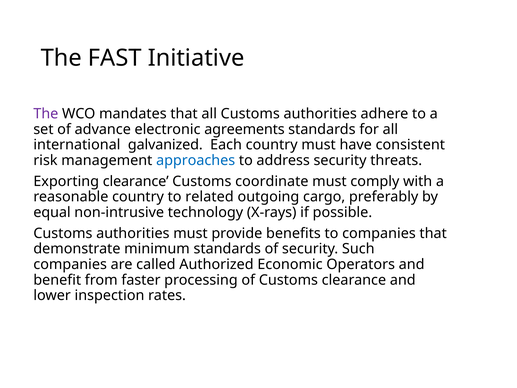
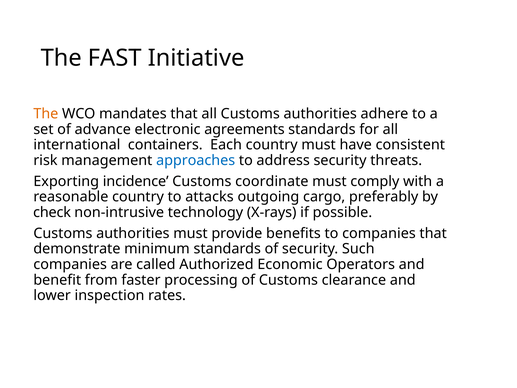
The colour: purple -> orange (46, 114)
galvanized: galvanized -> containers (165, 145)
Exporting clearance: clearance -> incidence (136, 181)
related: related -> attacks (209, 197)
equal: equal -> check (52, 212)
